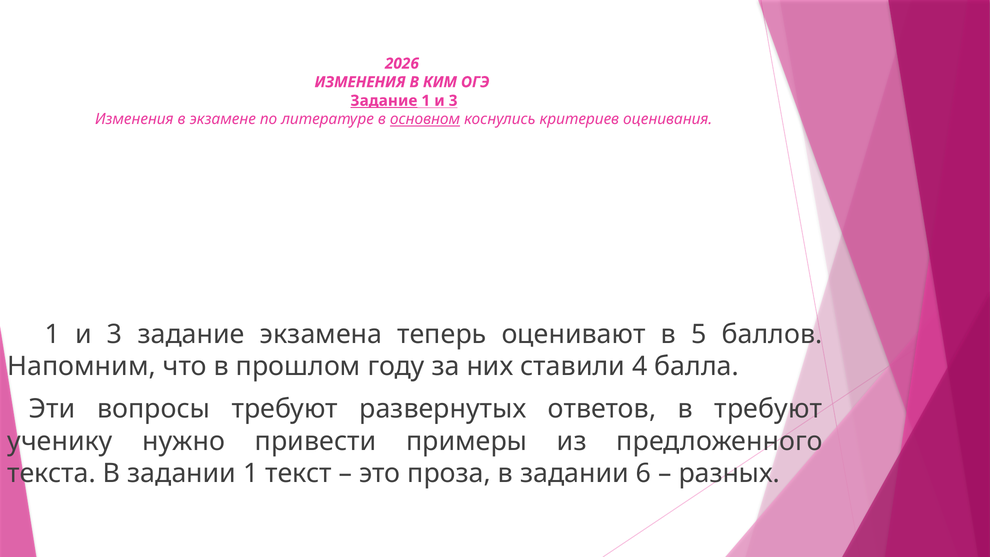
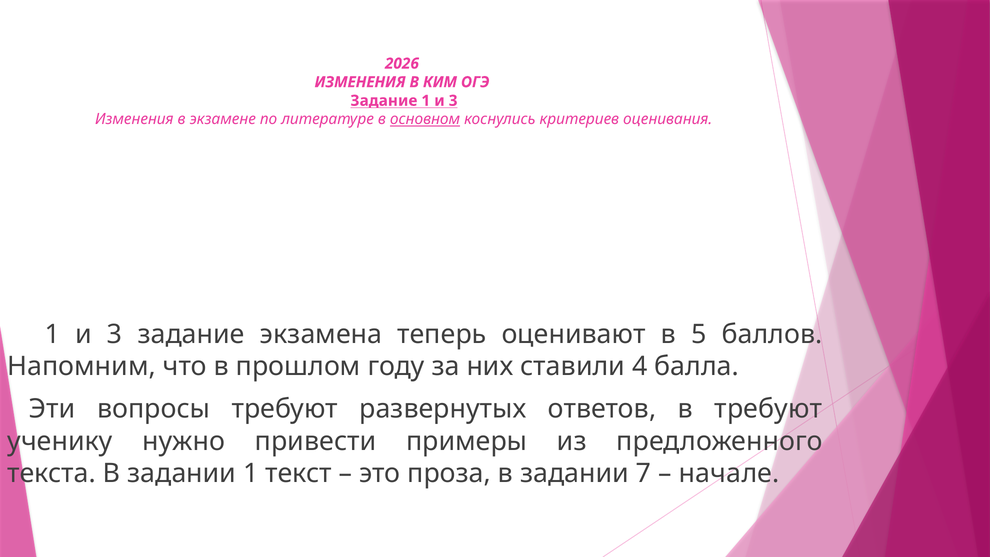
Задание underline: present -> none (384, 101)
6: 6 -> 7 (644, 473)
разных: разных -> начале (729, 473)
